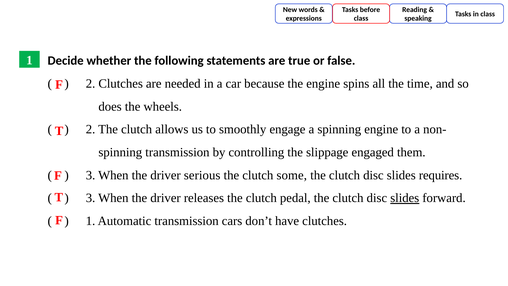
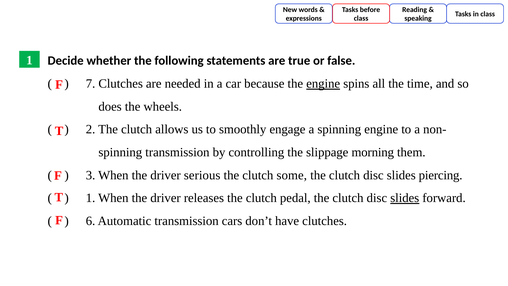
2: 2 -> 7 (91, 84)
engine underline: none -> present (323, 84)
engaged: engaged -> morning (373, 152)
requires: requires -> piercing (441, 175)
3: 3 -> 1 (91, 198)
1: 1 -> 6 (91, 221)
